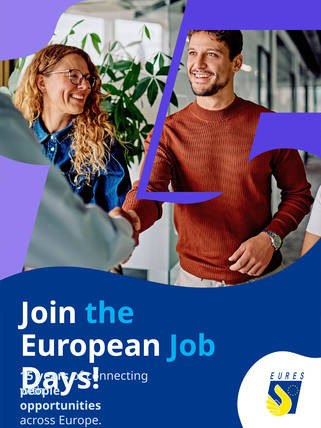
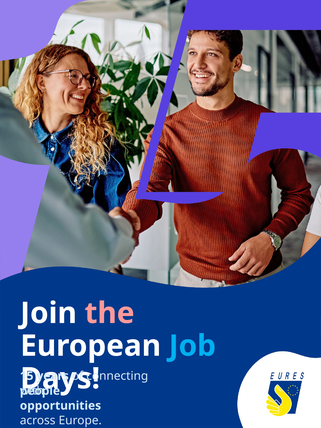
the colour: light blue -> pink (110, 313)
